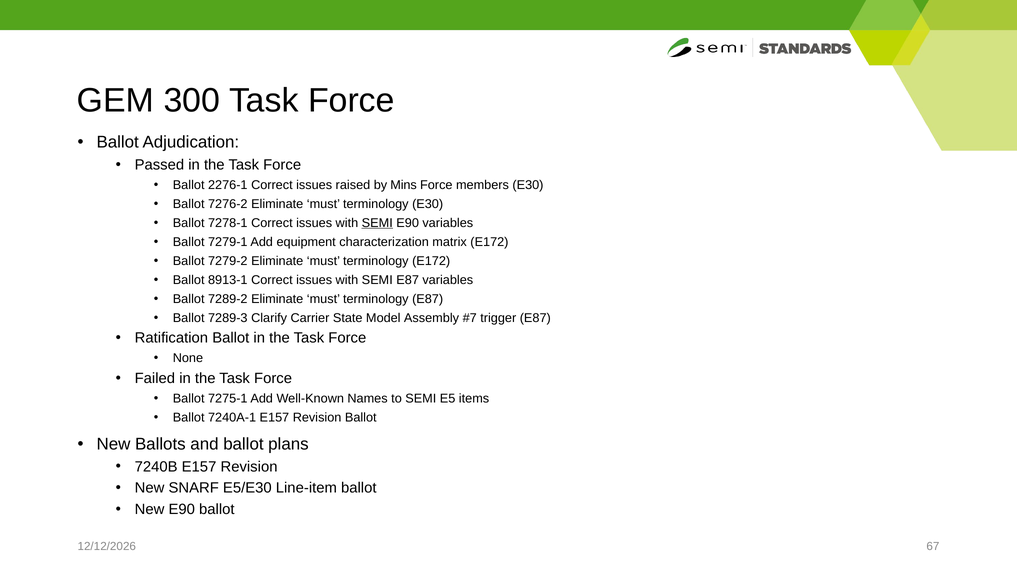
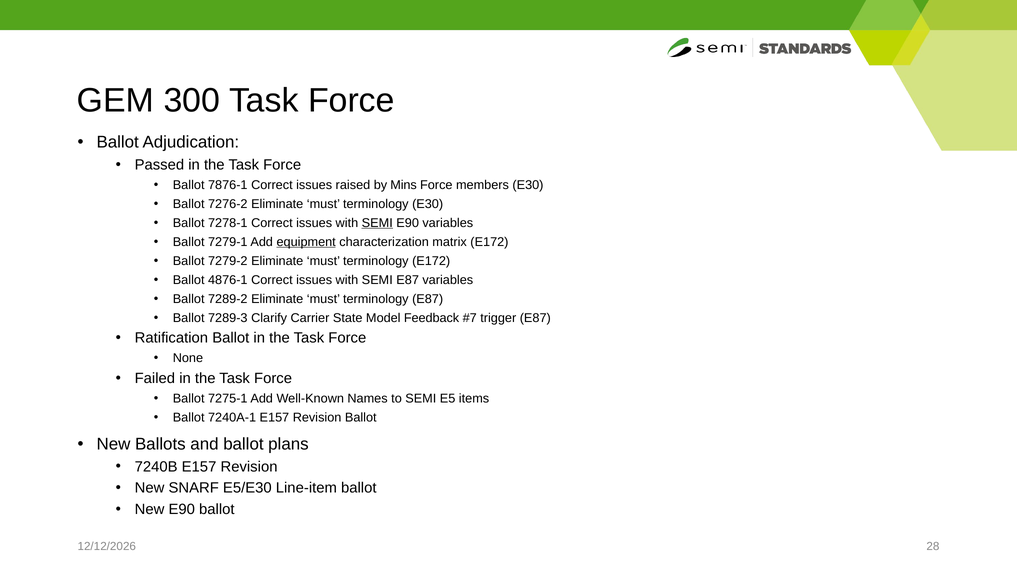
2276-1: 2276-1 -> 7876-1 (228, 185)
equipment underline: none -> present (306, 242)
8913-1: 8913-1 -> 4876-1 (228, 280)
Assembly: Assembly -> Feedback (432, 318)
67: 67 -> 28 (933, 546)
